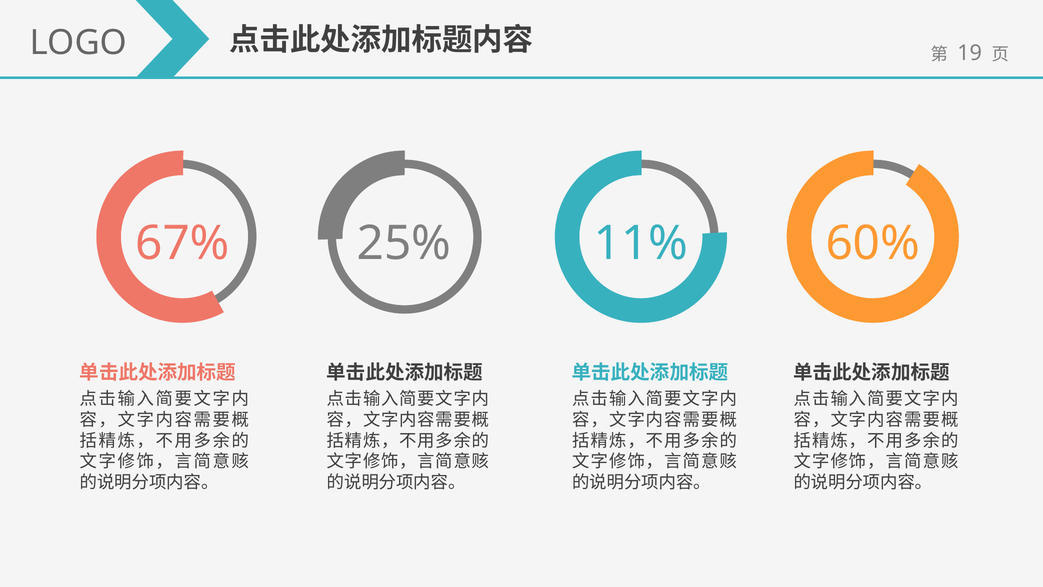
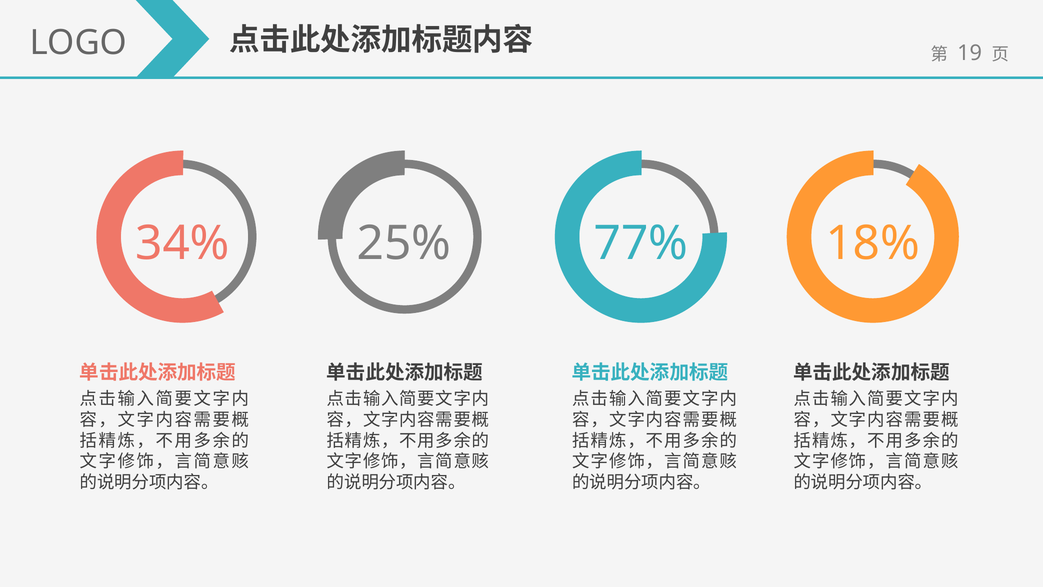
67%: 67% -> 34% (182, 244)
11%: 11% -> 77% (641, 244)
60%: 60% -> 18% (873, 244)
